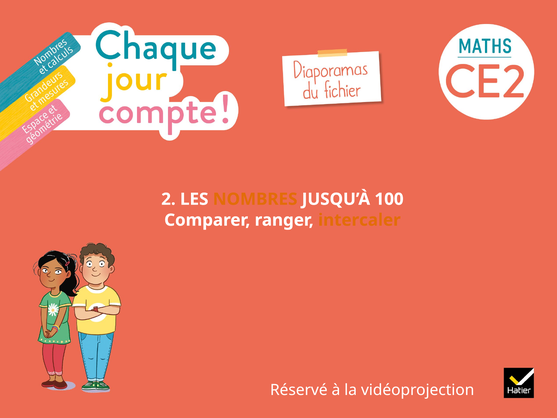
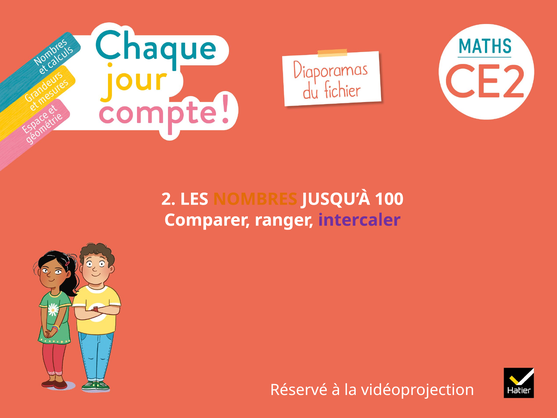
intercaler colour: orange -> purple (359, 220)
